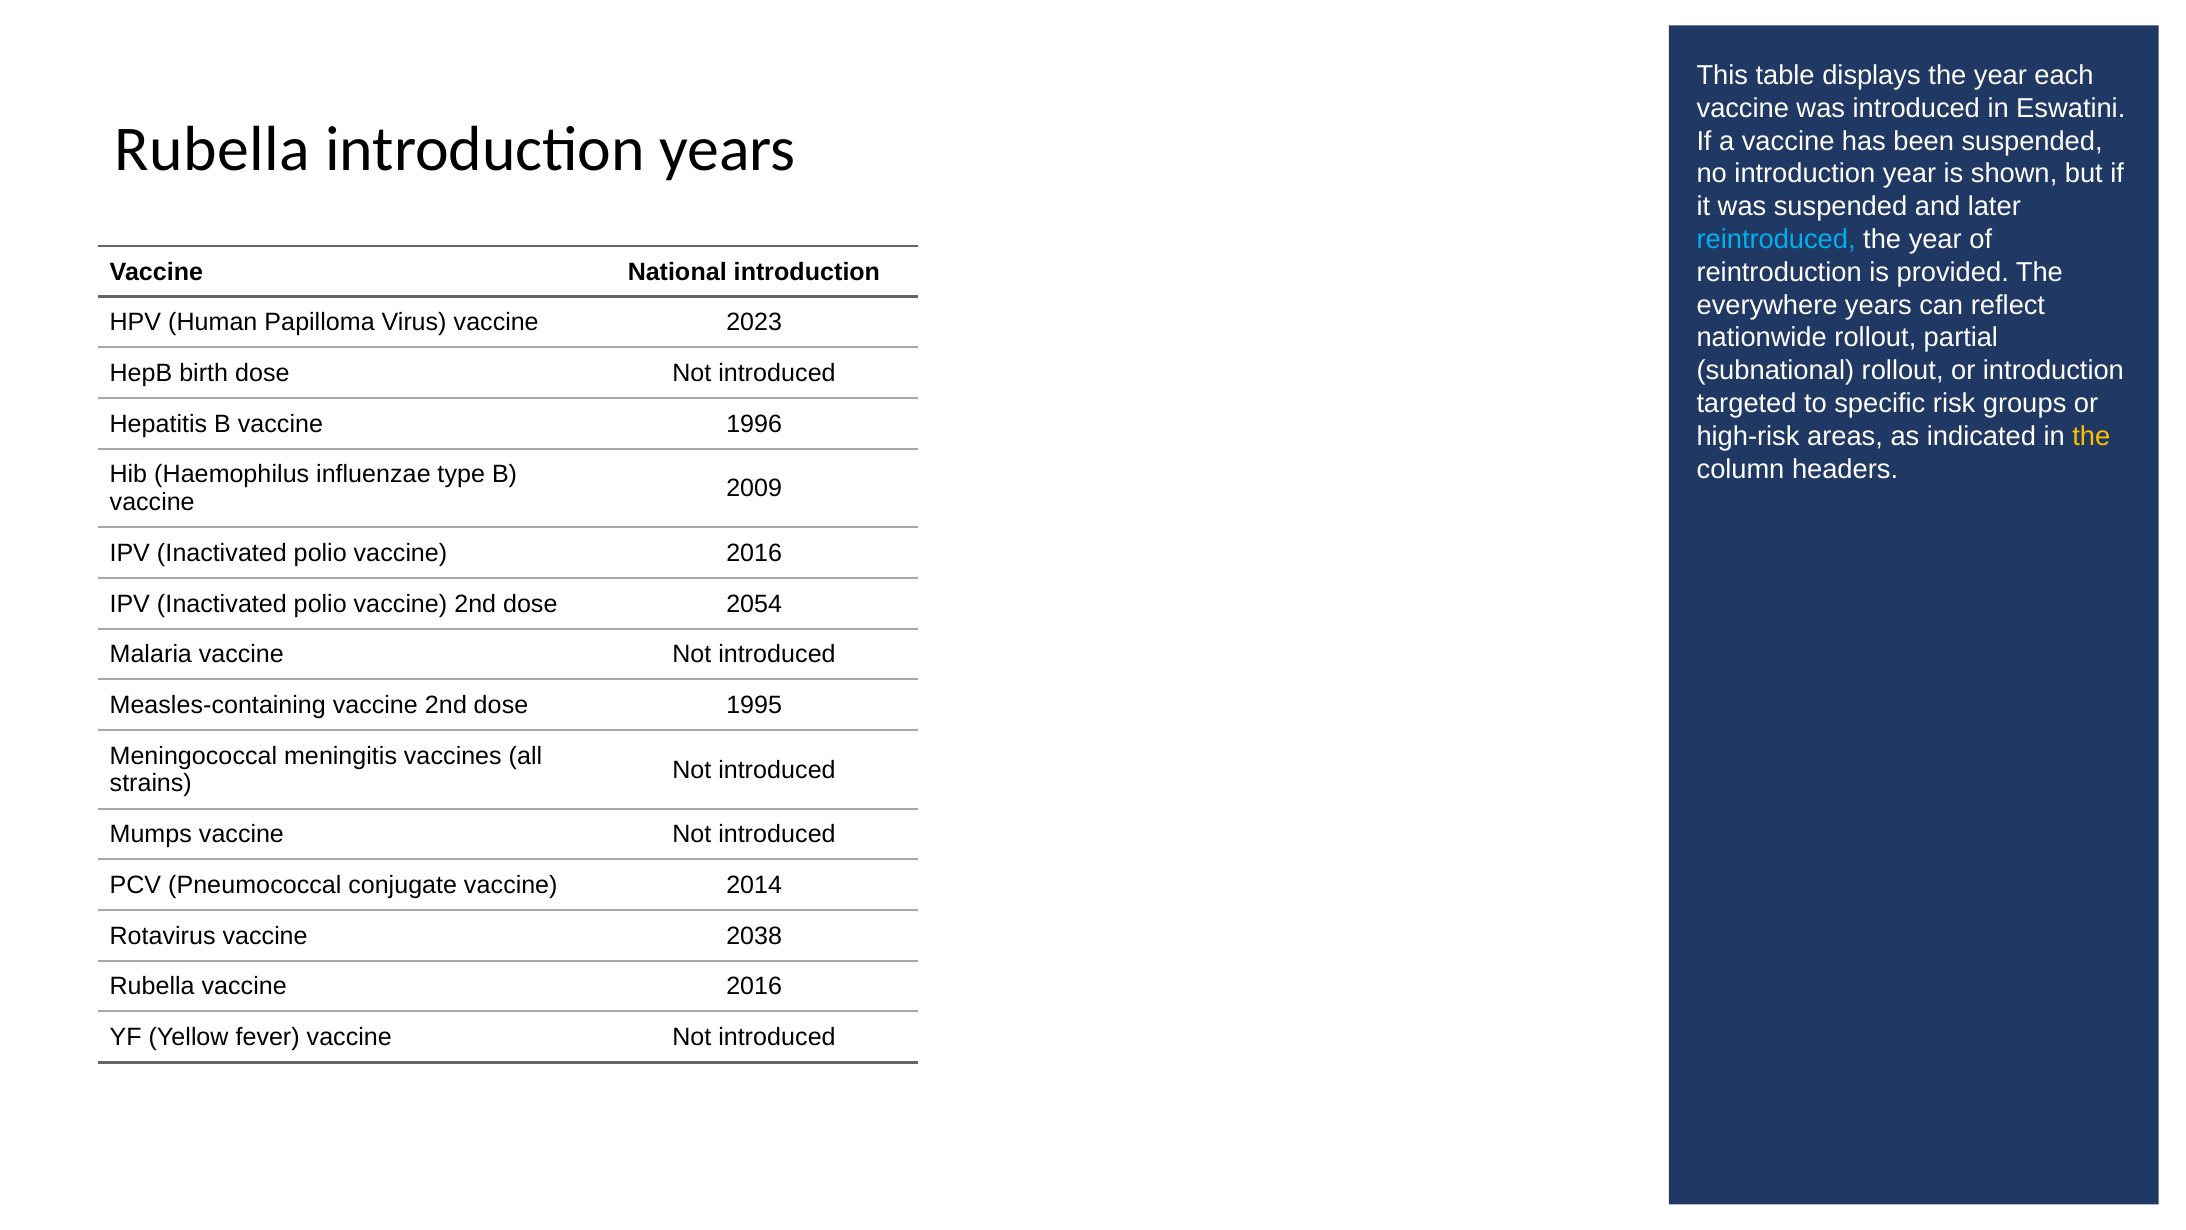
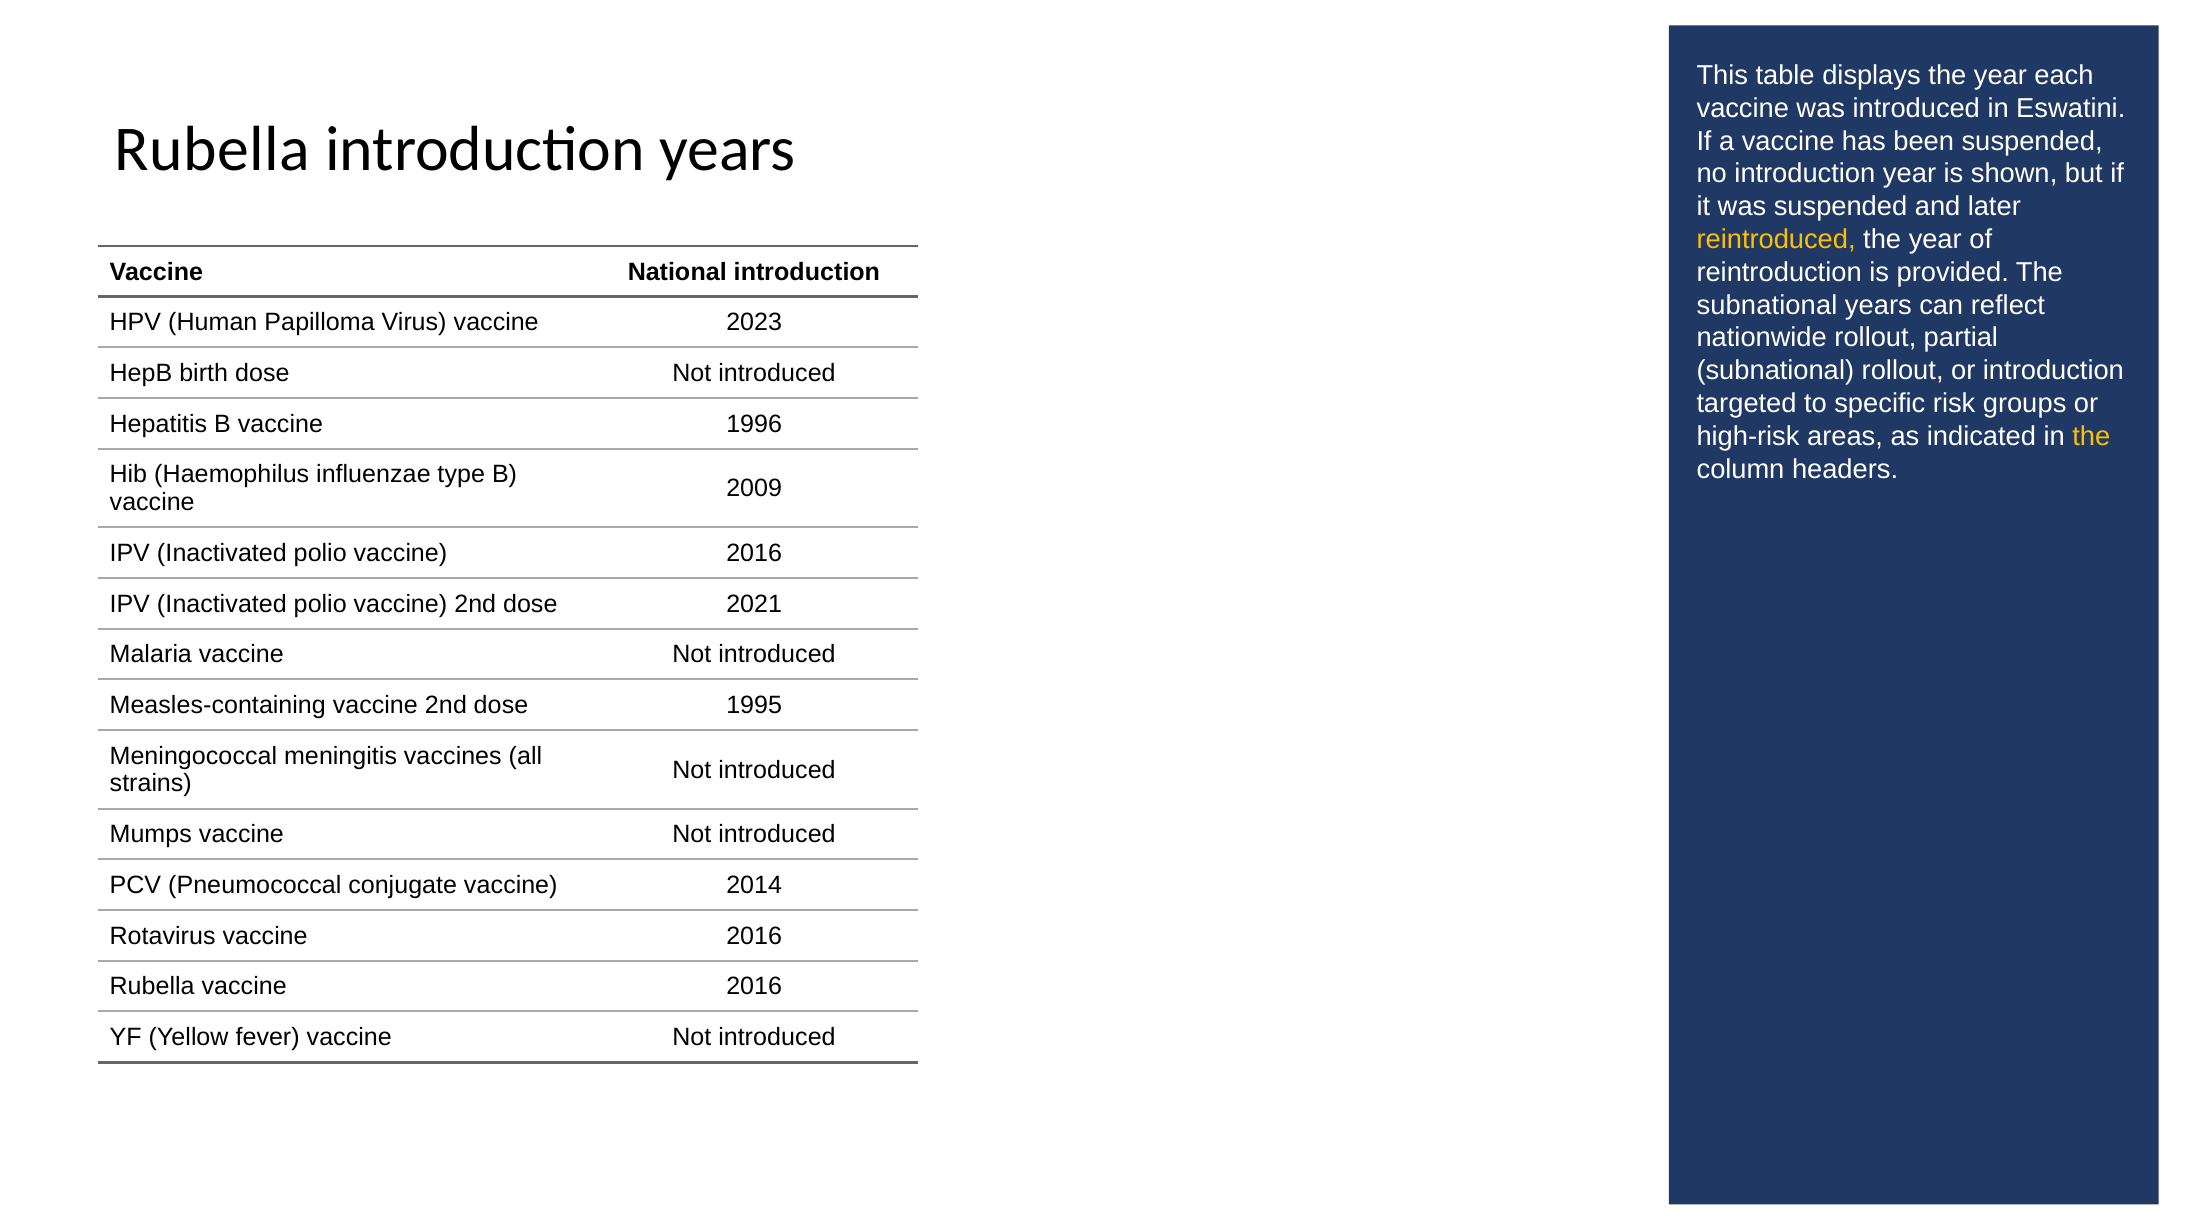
reintroduced colour: light blue -> yellow (1776, 239)
everywhere: everywhere -> subnational (1767, 305)
2054: 2054 -> 2021 (754, 604)
Rotavirus vaccine 2038: 2038 -> 2016 (754, 935)
